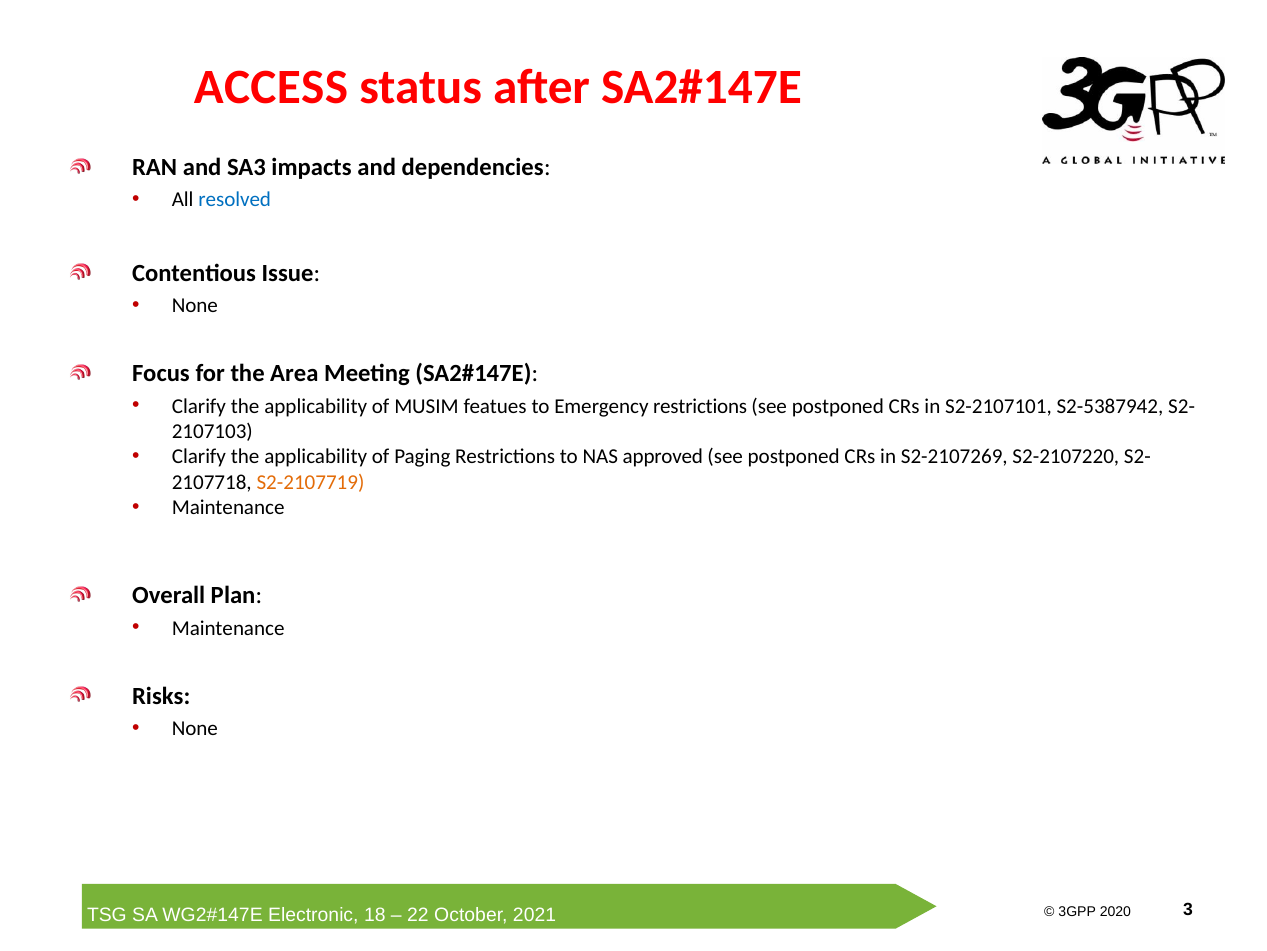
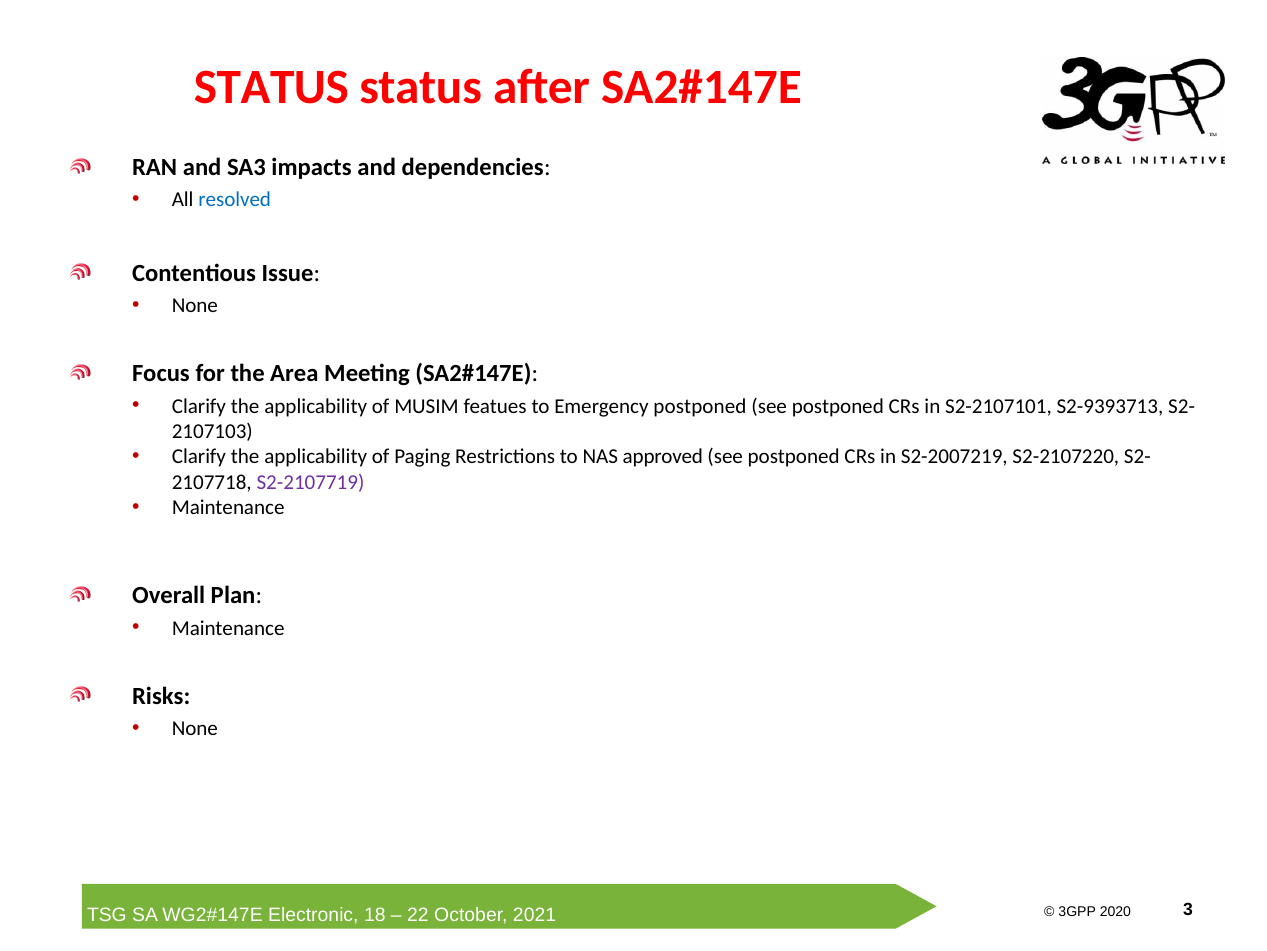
ACCESS: ACCESS -> STATUS (271, 87)
Emergency restrictions: restrictions -> postponed (700, 406)
S2-5387942: S2-5387942 -> S2-9393713 (1110, 406)
S2-2107269: S2-2107269 -> S2-2007219 (954, 456)
S2-2107719 colour: orange -> purple (311, 482)
